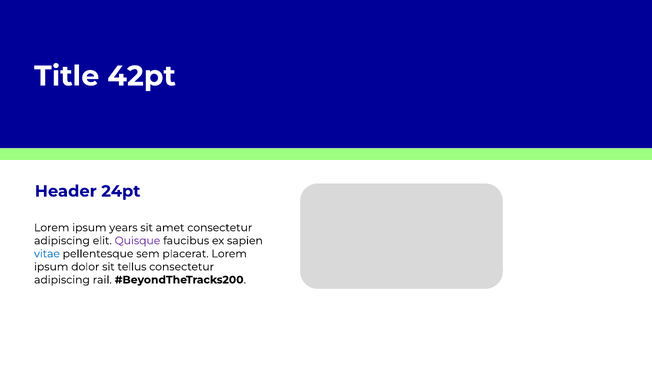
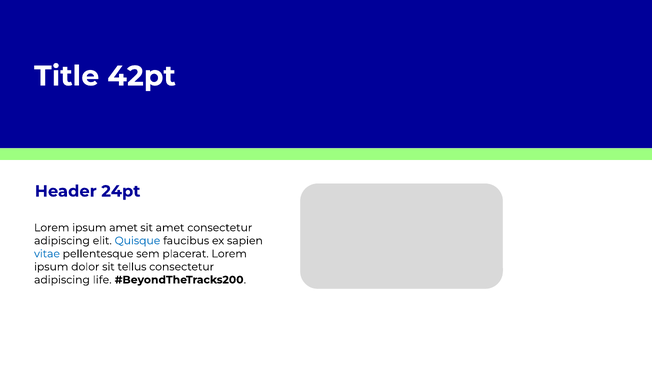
ipsum years: years -> amet (123, 228)
Quisque colour: purple -> blue (137, 241)
rail: rail -> life (102, 280)
